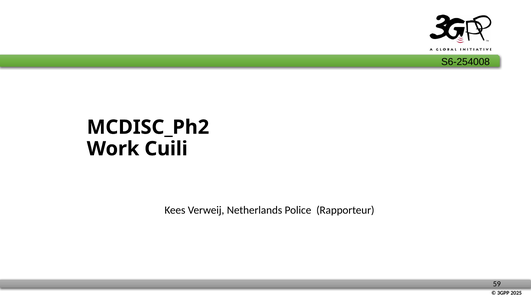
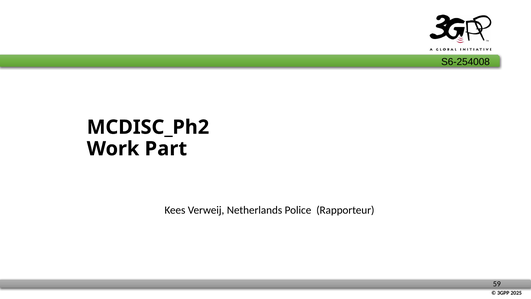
Cuili: Cuili -> Part (166, 149)
